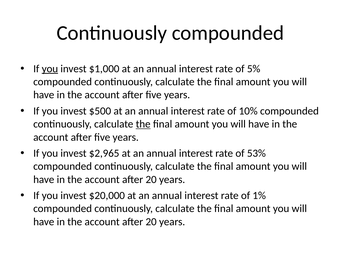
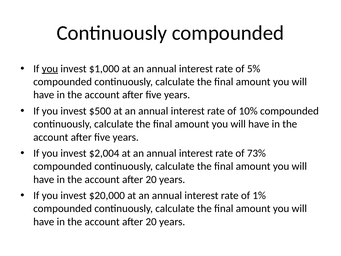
the underline: present -> none (143, 124)
$2,965: $2,965 -> $2,004 (104, 153)
53%: 53% -> 73% (256, 153)
